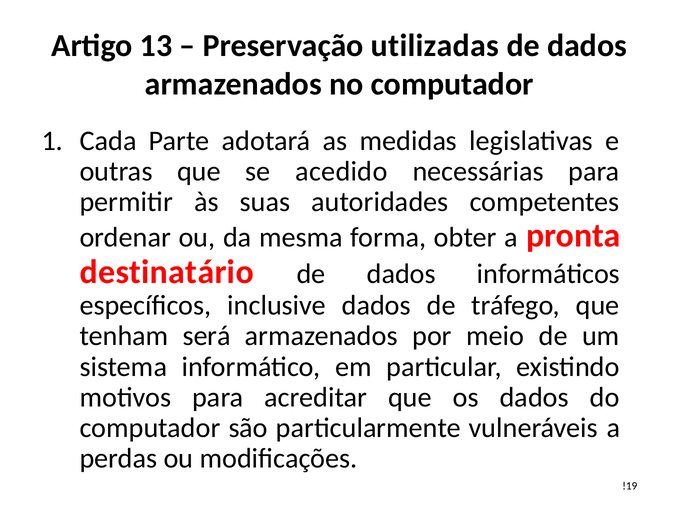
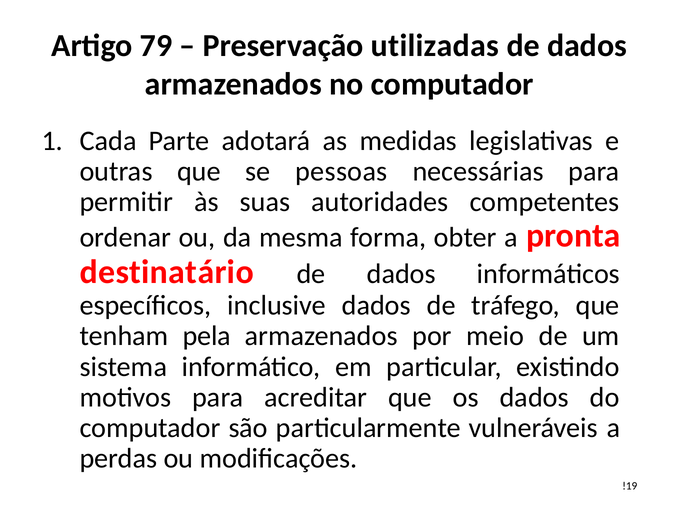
13: 13 -> 79 (156, 46)
acedido: acedido -> pessoas (341, 171)
será: será -> pela (207, 336)
